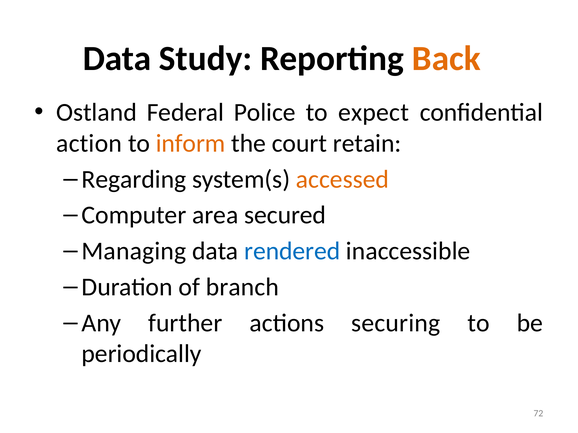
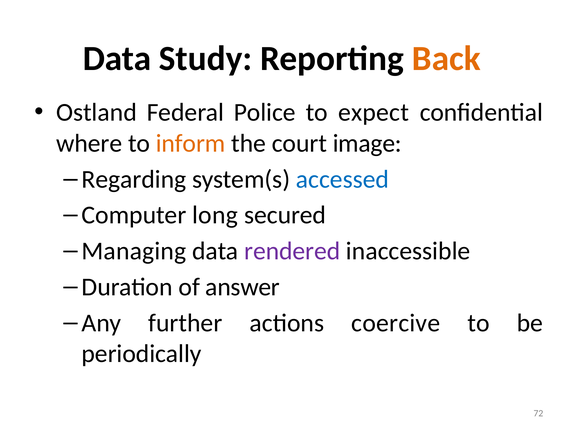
action: action -> where (89, 143)
retain: retain -> image (367, 143)
accessed colour: orange -> blue (343, 179)
area: area -> long (215, 215)
rendered colour: blue -> purple (292, 251)
branch: branch -> answer (243, 287)
securing: securing -> coercive (396, 323)
